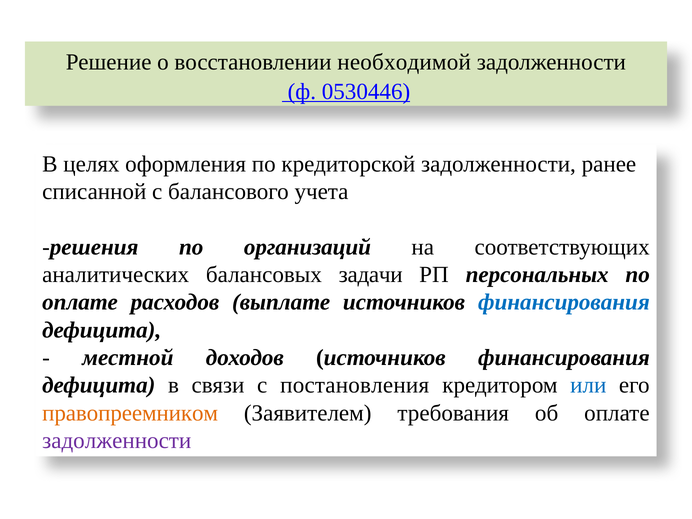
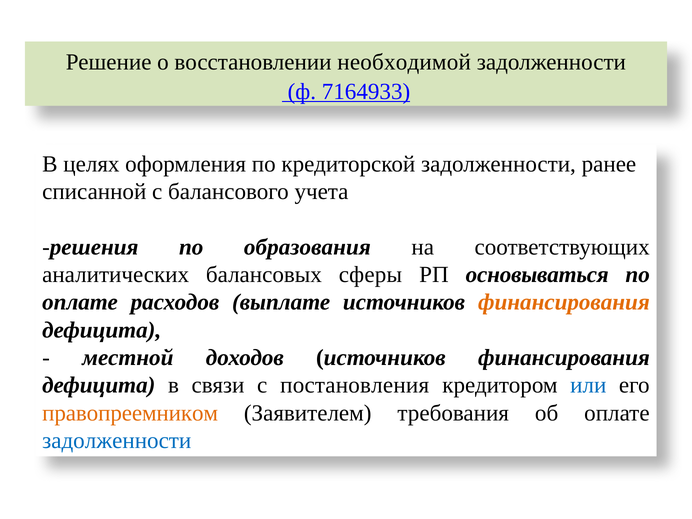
0530446: 0530446 -> 7164933 (366, 91)
организаций: организаций -> образования (307, 247)
задачи: задачи -> сферы (370, 275)
персональных: персональных -> основываться (537, 275)
финансирования colour: blue -> orange (564, 302)
задолженности colour: purple -> blue (117, 441)
